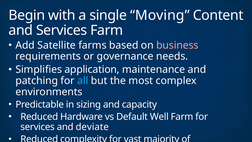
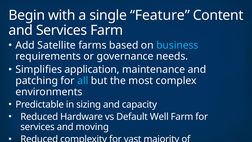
Moving: Moving -> Feature (160, 15)
business colour: pink -> light blue (177, 45)
deviate: deviate -> moving (92, 127)
